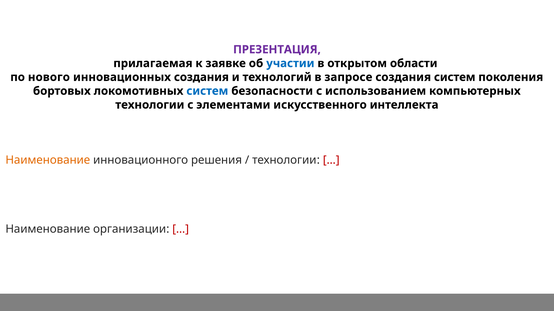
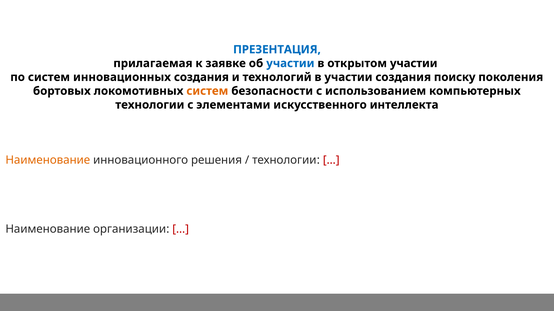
ПРЕЗЕНТАЦИЯ colour: purple -> blue (277, 50)
открытом области: области -> участии (414, 63)
по нового: нового -> систем (49, 77)
в запросе: запросе -> участии (348, 77)
создания систем: систем -> поиску (455, 77)
систем colour: blue -> orange (207, 91)
